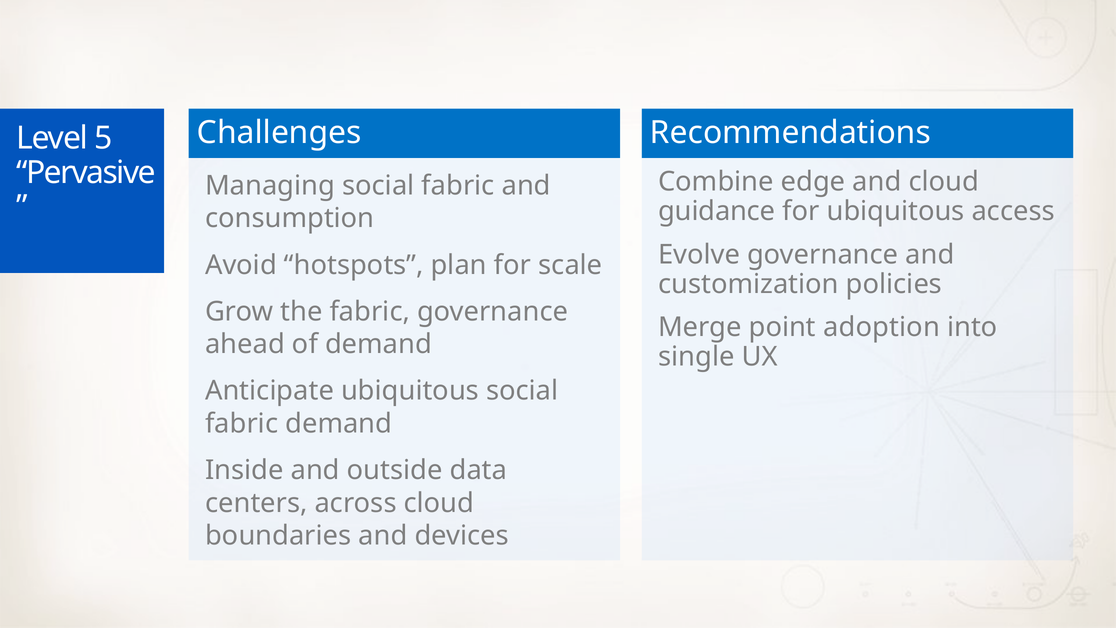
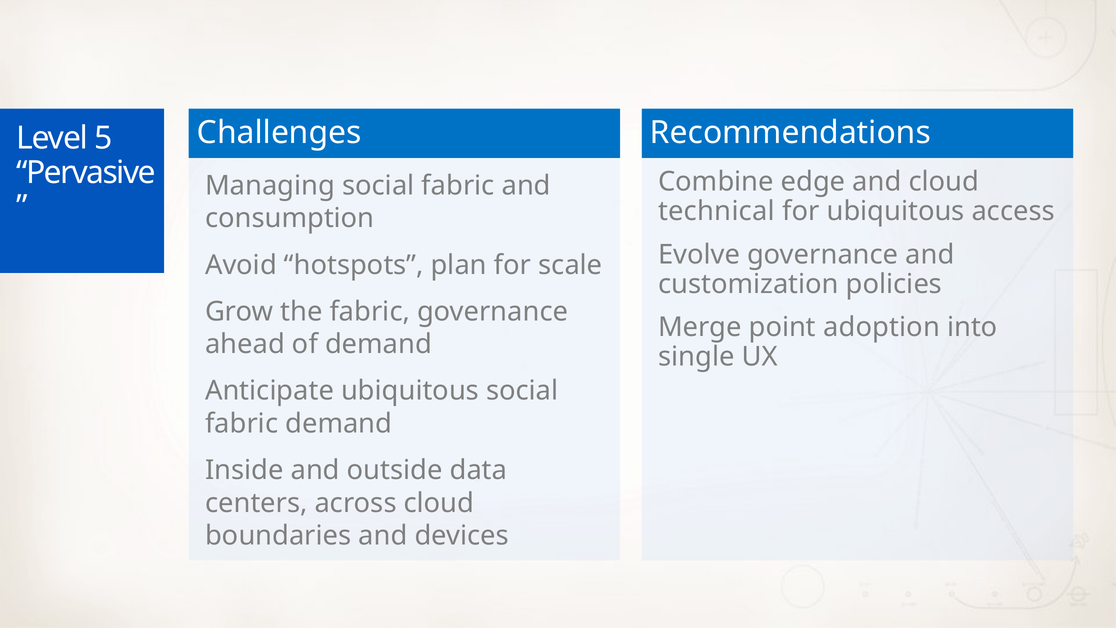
guidance: guidance -> technical (717, 211)
